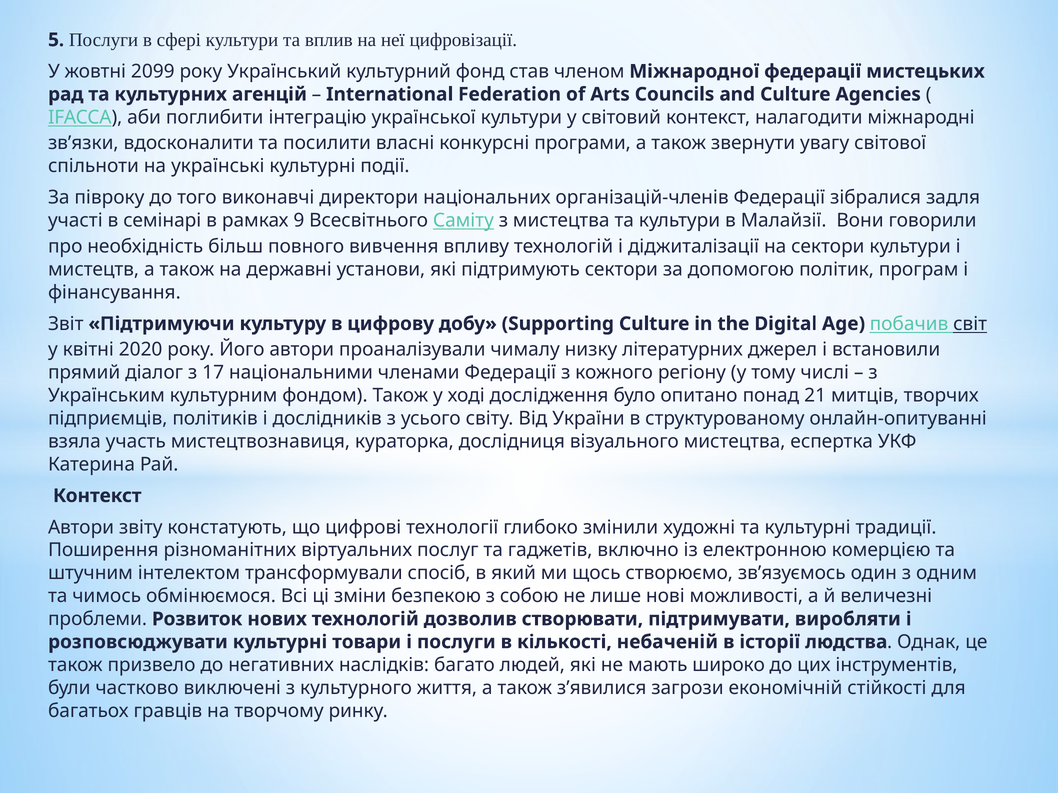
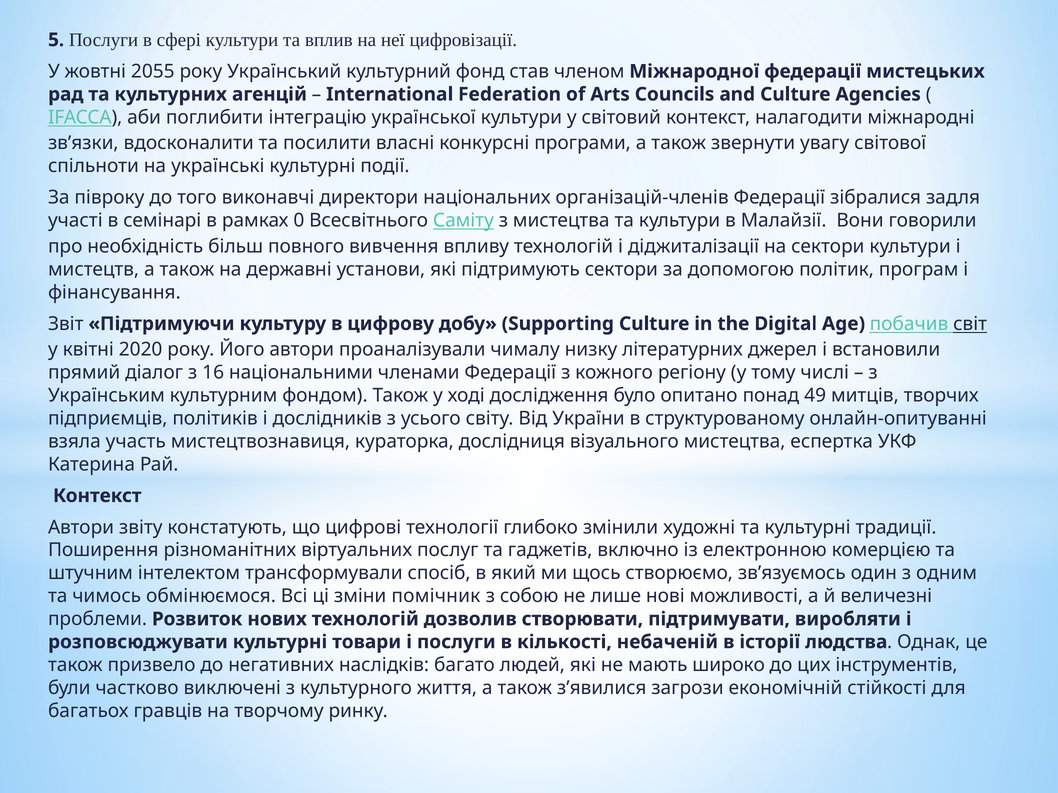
2099: 2099 -> 2055 (153, 71)
9: 9 -> 0 (299, 221)
17: 17 -> 16 (213, 373)
21: 21 -> 49 (815, 396)
безпекою: безпекою -> помічник (436, 596)
